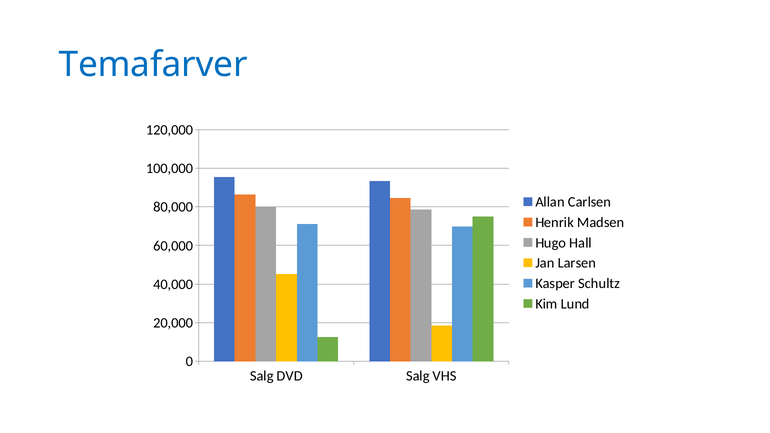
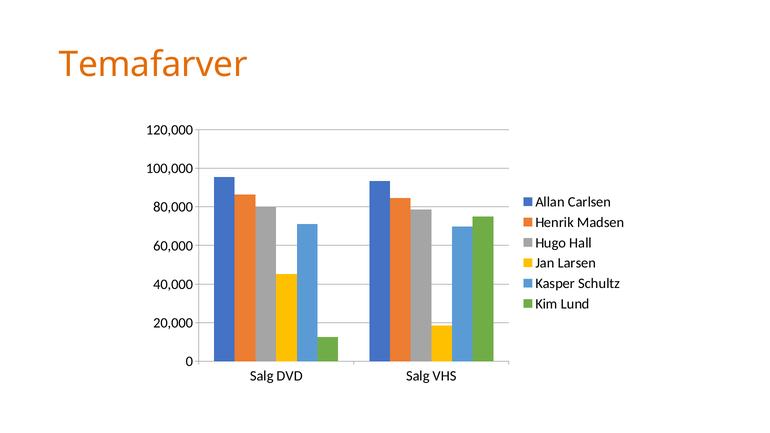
Temafarver colour: blue -> orange (153, 65)
